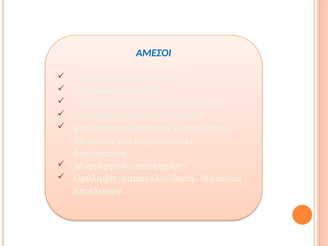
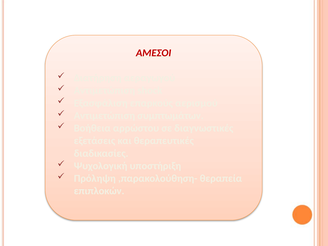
ΑΜΕΣΟΙ colour: blue -> red (154, 53)
